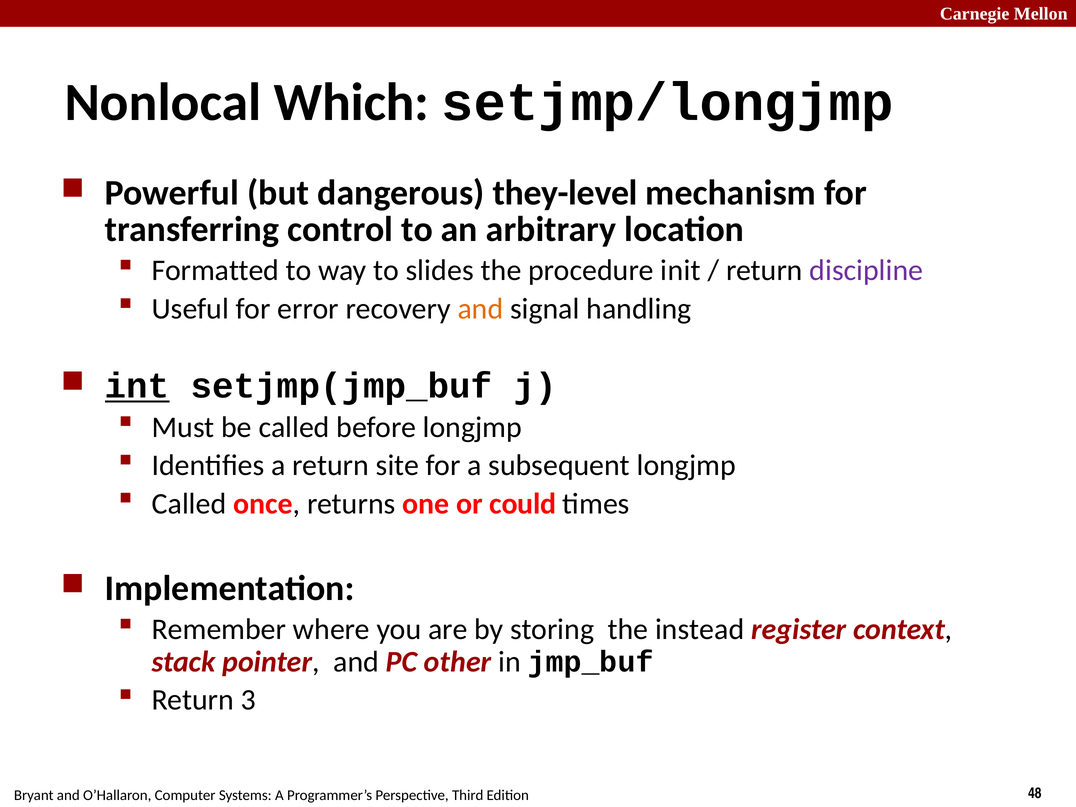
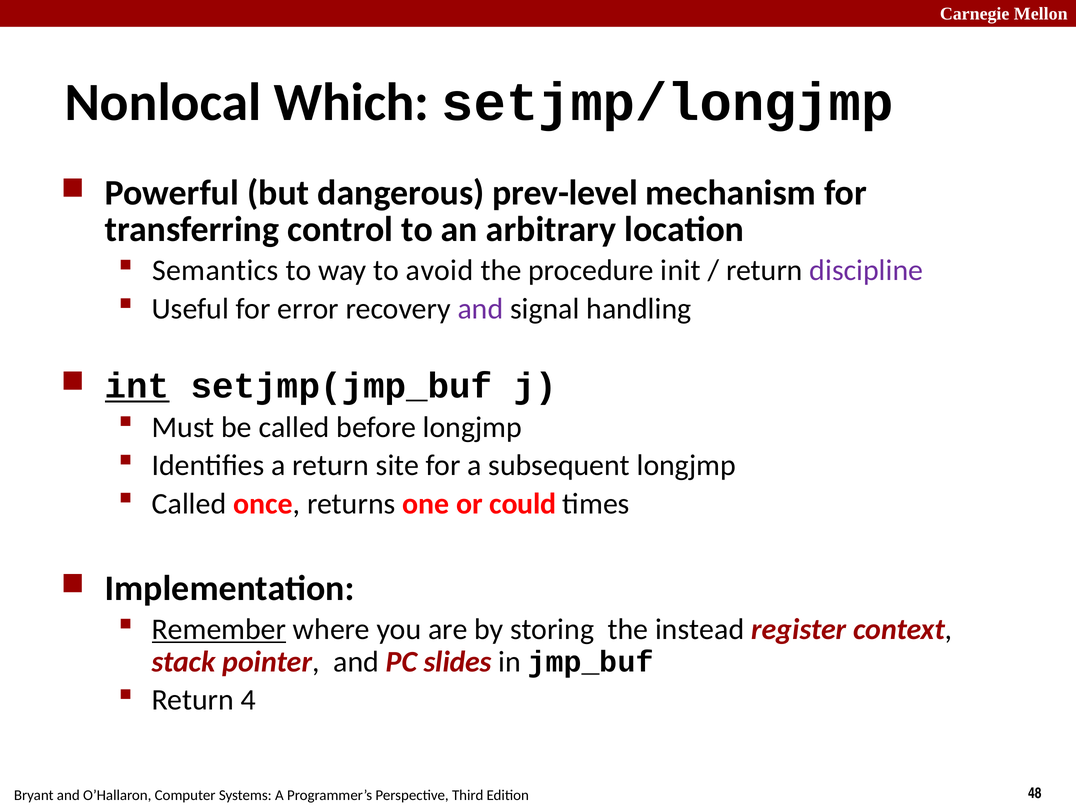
they-level: they-level -> prev-level (565, 193)
Formatted: Formatted -> Semantics (215, 271)
slides: slides -> avoid (440, 271)
and colour: orange -> purple (480, 309)
Remember underline: none -> present (219, 629)
other: other -> slides (458, 662)
3: 3 -> 4 (248, 700)
